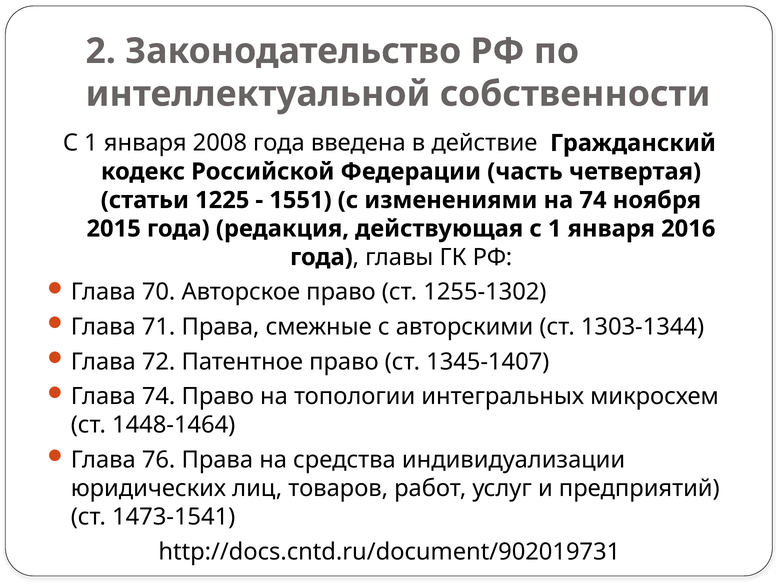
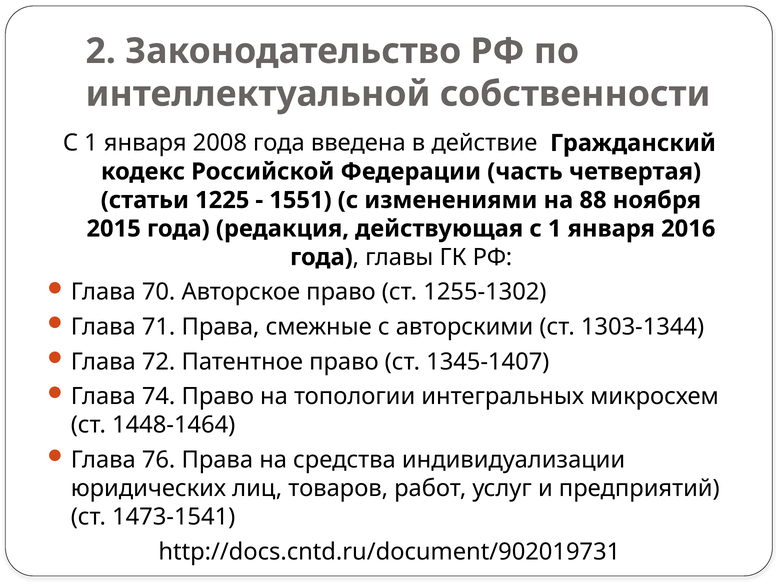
на 74: 74 -> 88 (593, 200)
